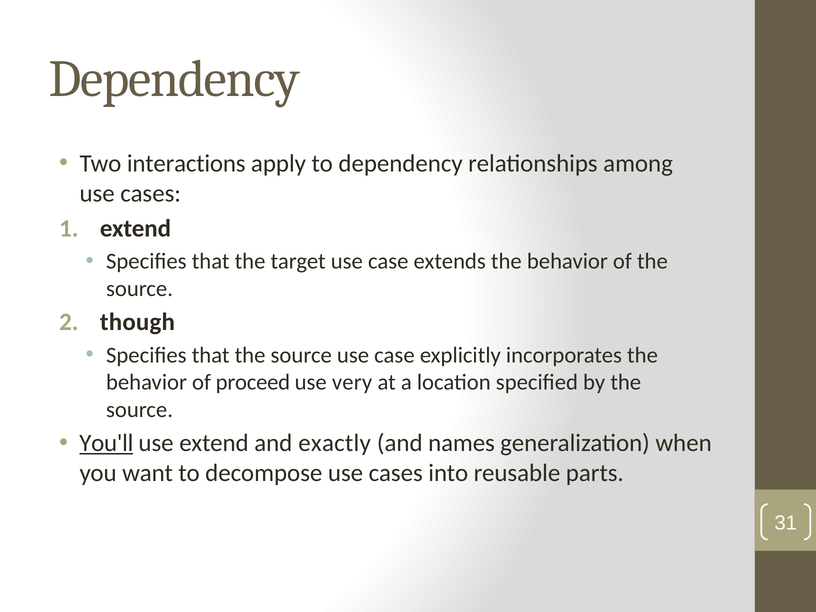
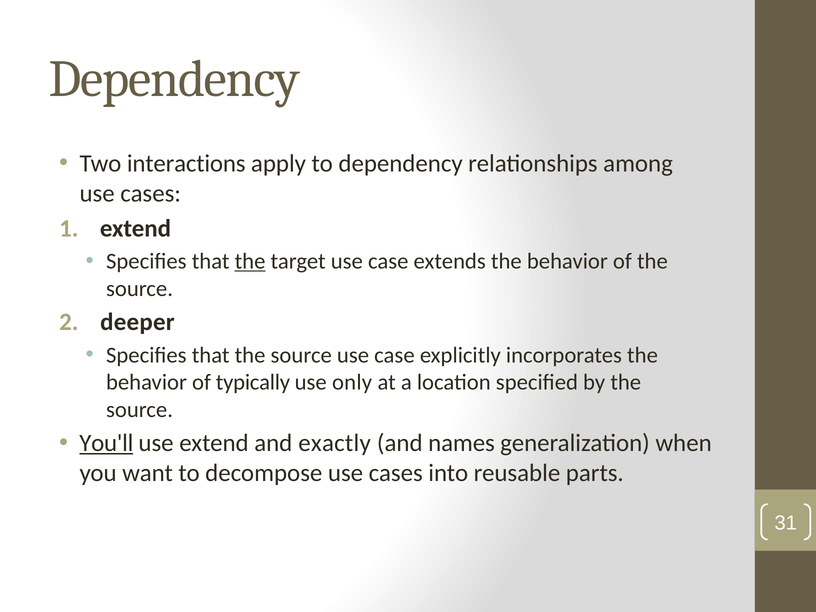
the underline: none -> present (250, 261)
though: though -> deeper (137, 322)
proceed: proceed -> typically (253, 382)
very: very -> only (352, 382)
